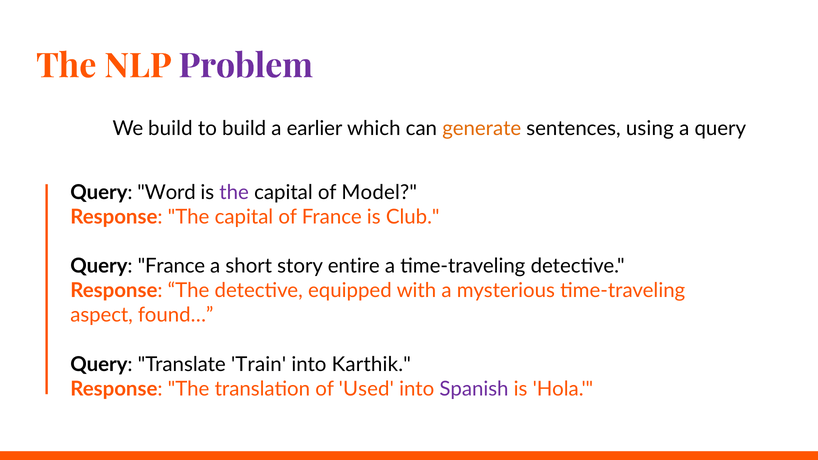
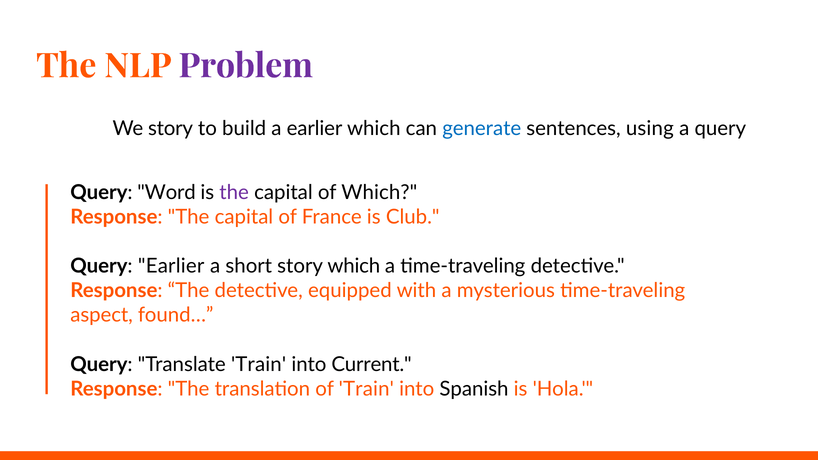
We build: build -> story (171, 129)
generate colour: orange -> blue (482, 129)
of Model: Model -> Which (379, 193)
Query France: France -> Earlier (171, 266)
story entire: entire -> which (354, 266)
Karthik: Karthik -> Current (371, 364)
of Used: Used -> Train (366, 389)
Spanish colour: purple -> black (474, 389)
